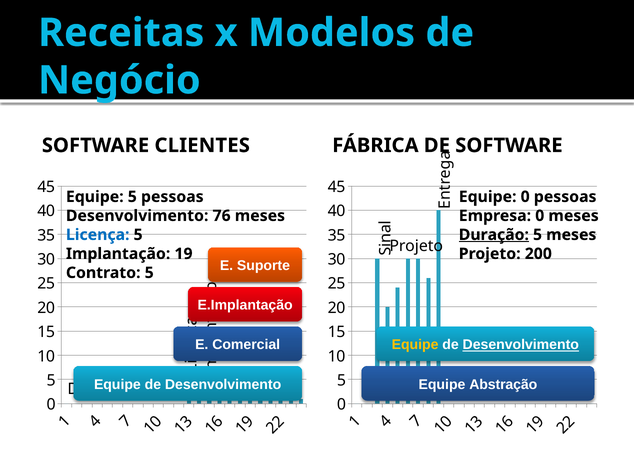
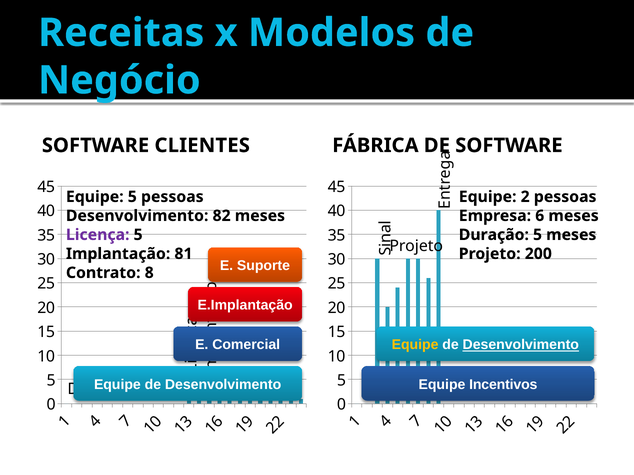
Equipe 0: 0 -> 2 (525, 197)
76: 76 -> 82 (222, 216)
Empresa 0: 0 -> 6 (540, 216)
Licença colour: blue -> purple (98, 235)
Duração underline: present -> none (494, 235)
19: 19 -> 81 (183, 254)
Contrato 5: 5 -> 8 (149, 273)
Abstração: Abstração -> Incentivos (503, 385)
